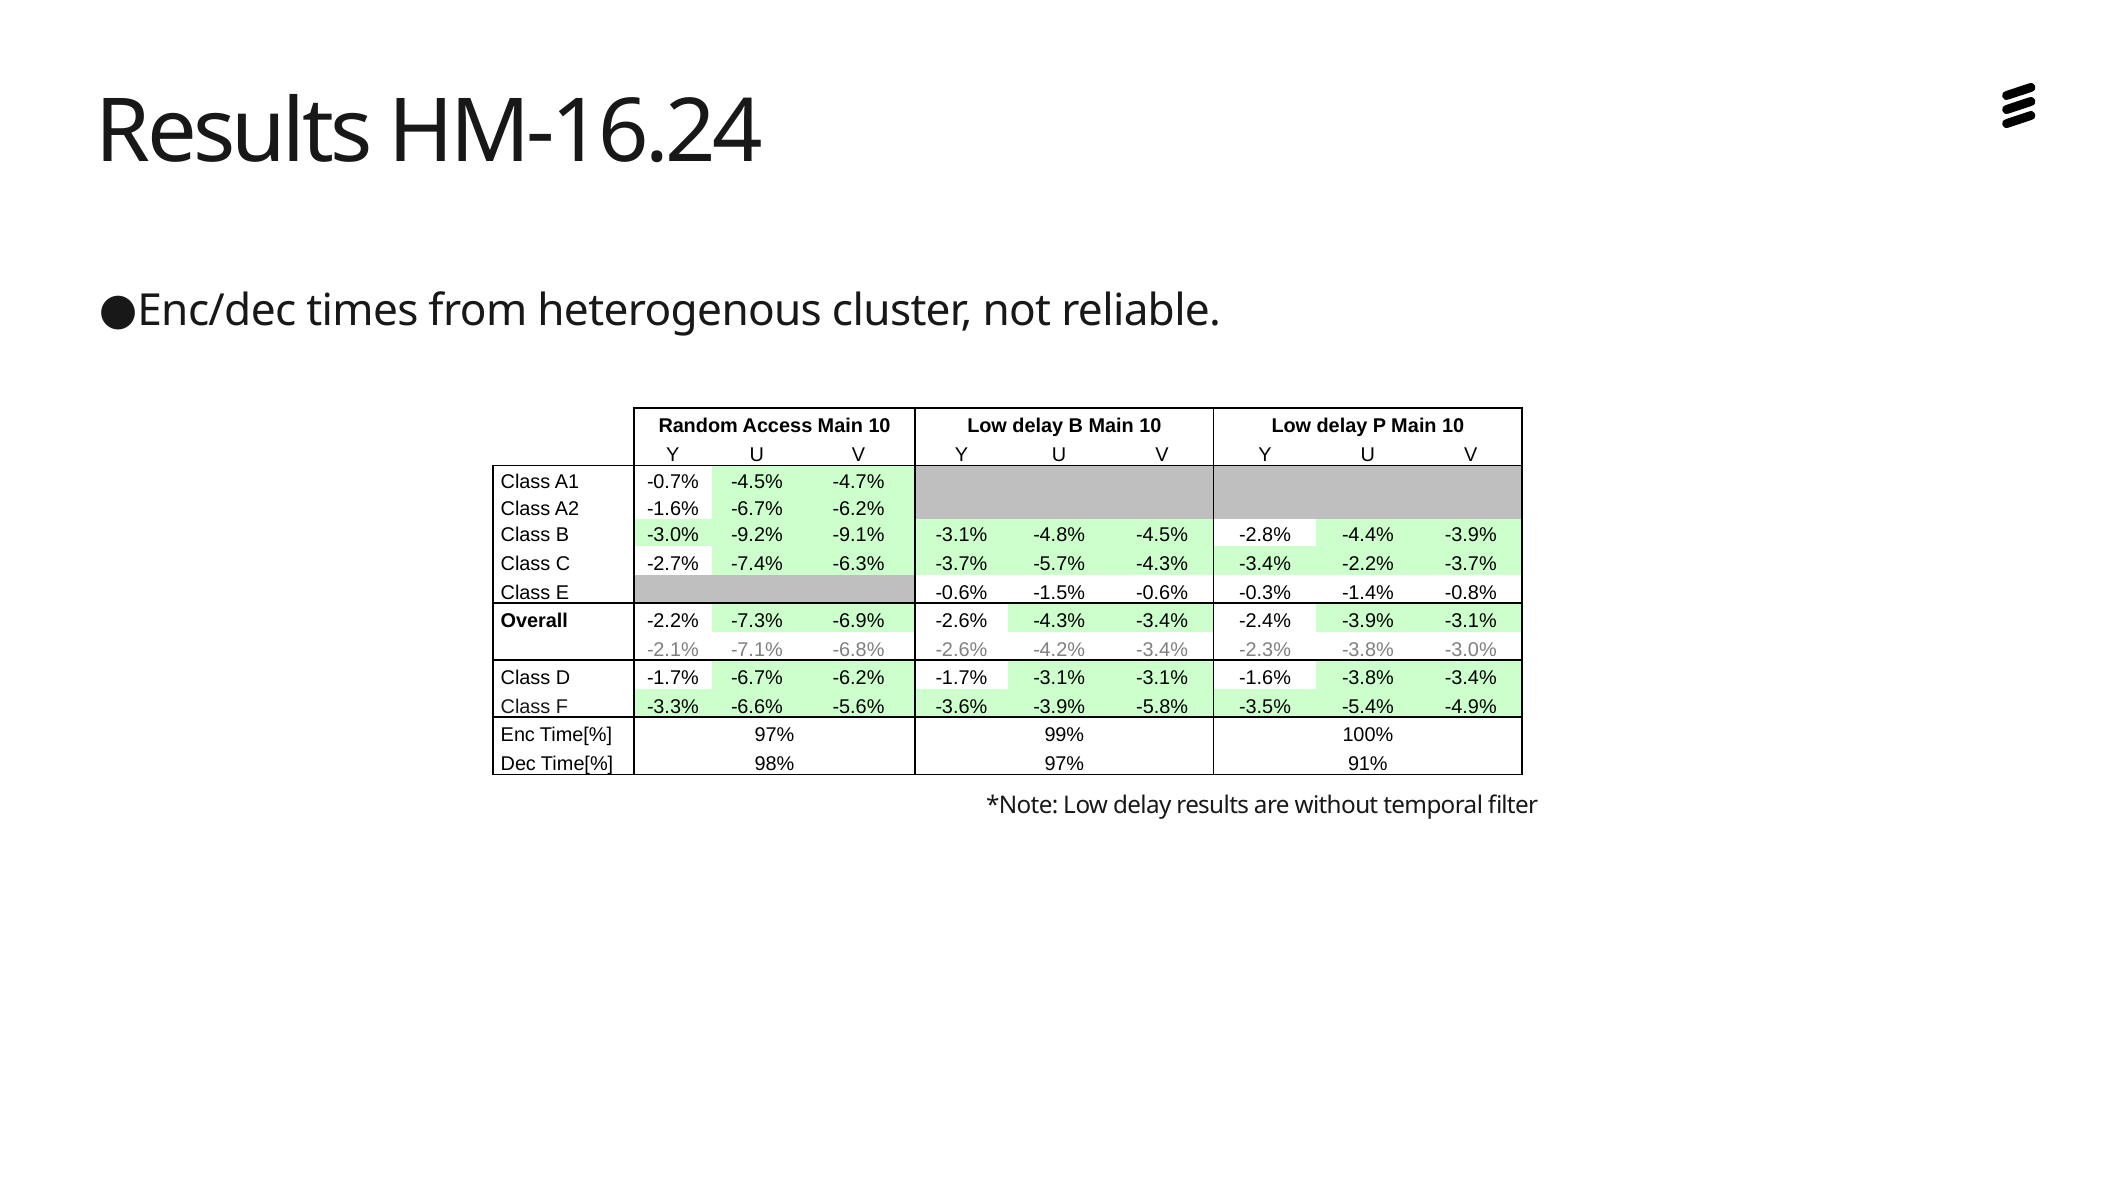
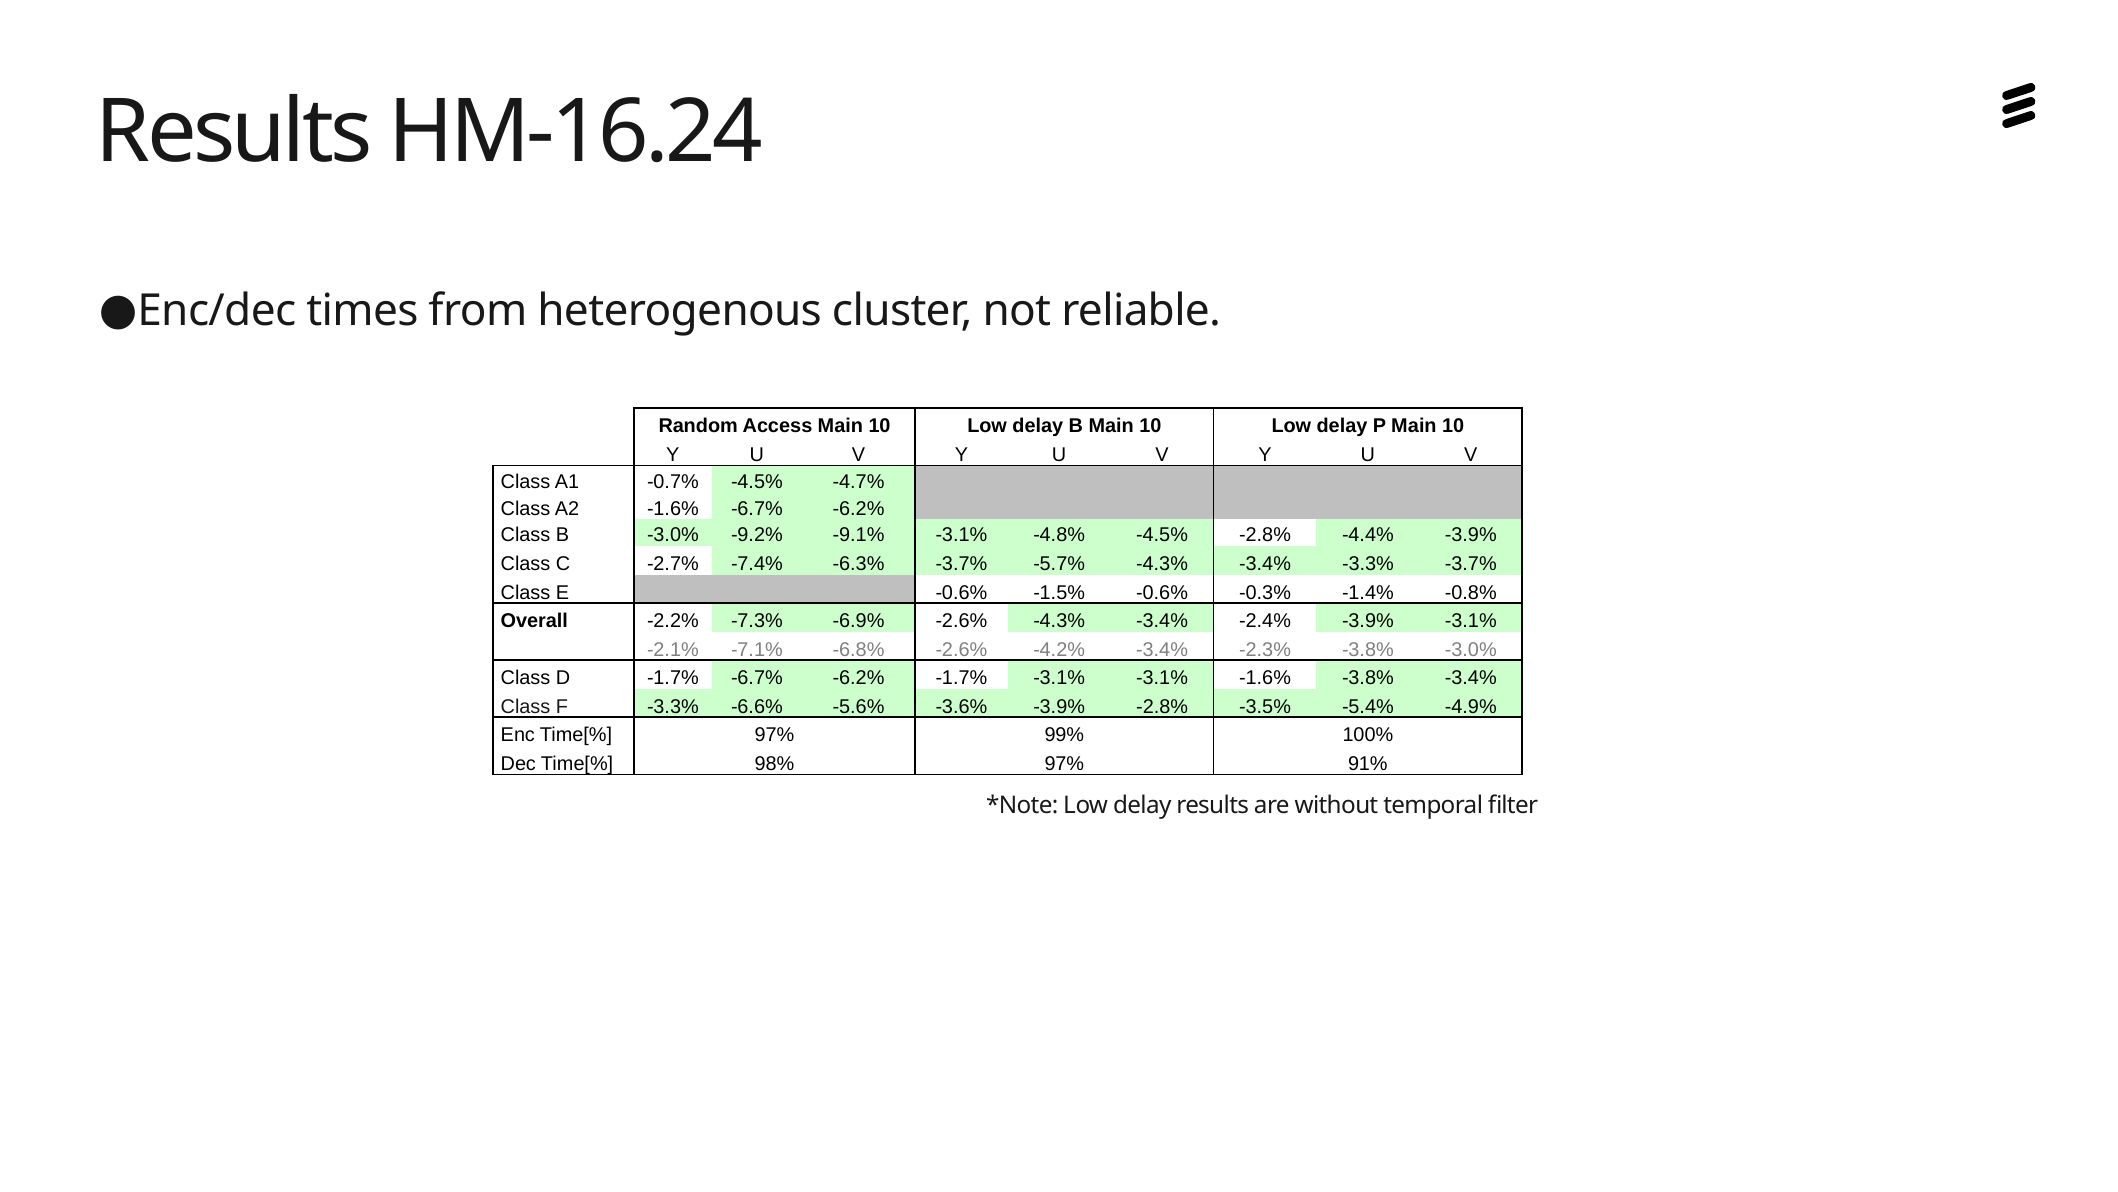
-3.4% -2.2%: -2.2% -> -3.3% (1368, 564)
-3.9% -5.8%: -5.8% -> -2.8% (1162, 706)
